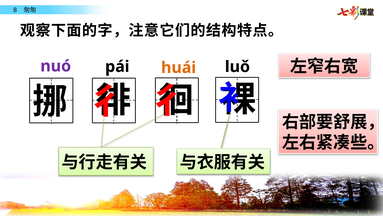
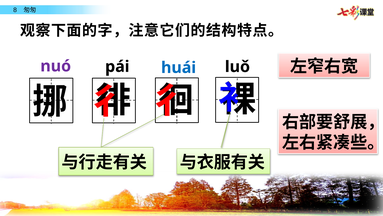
huái colour: orange -> blue (179, 68)
